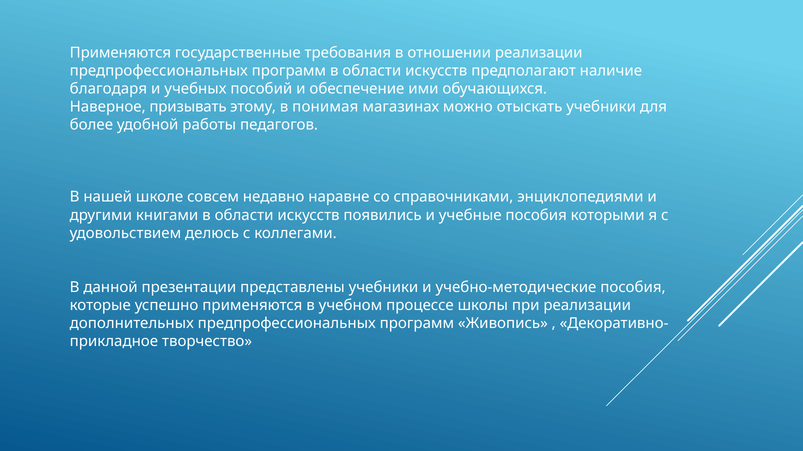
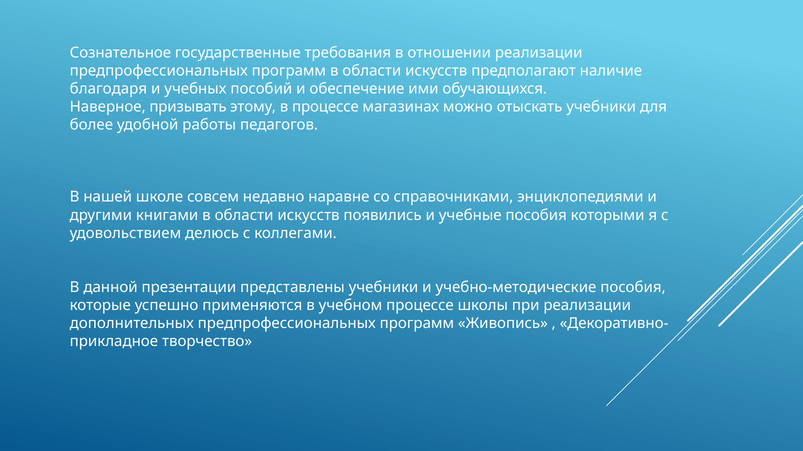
Применяются: Применяются -> Сознательное (120, 53)
в понимая: понимая -> процессе (325, 107)
